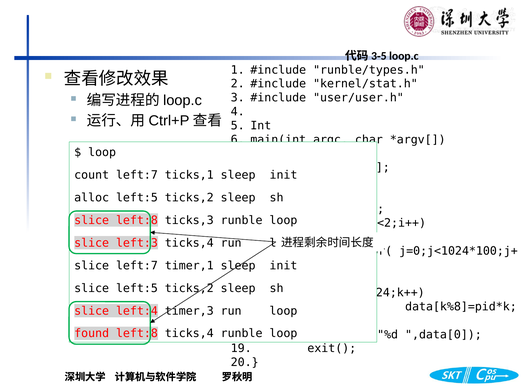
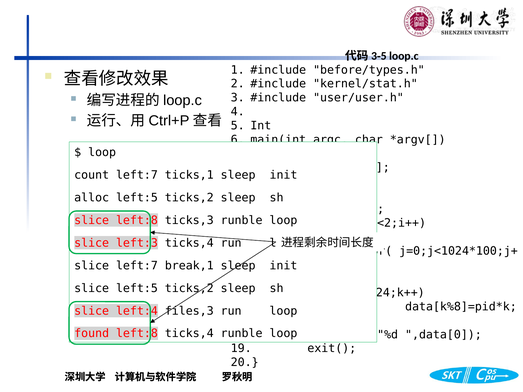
runble/types.h: runble/types.h -> before/types.h (369, 70)
timer,1: timer,1 -> break,1 (189, 266)
timer,3: timer,3 -> files,3 (189, 311)
